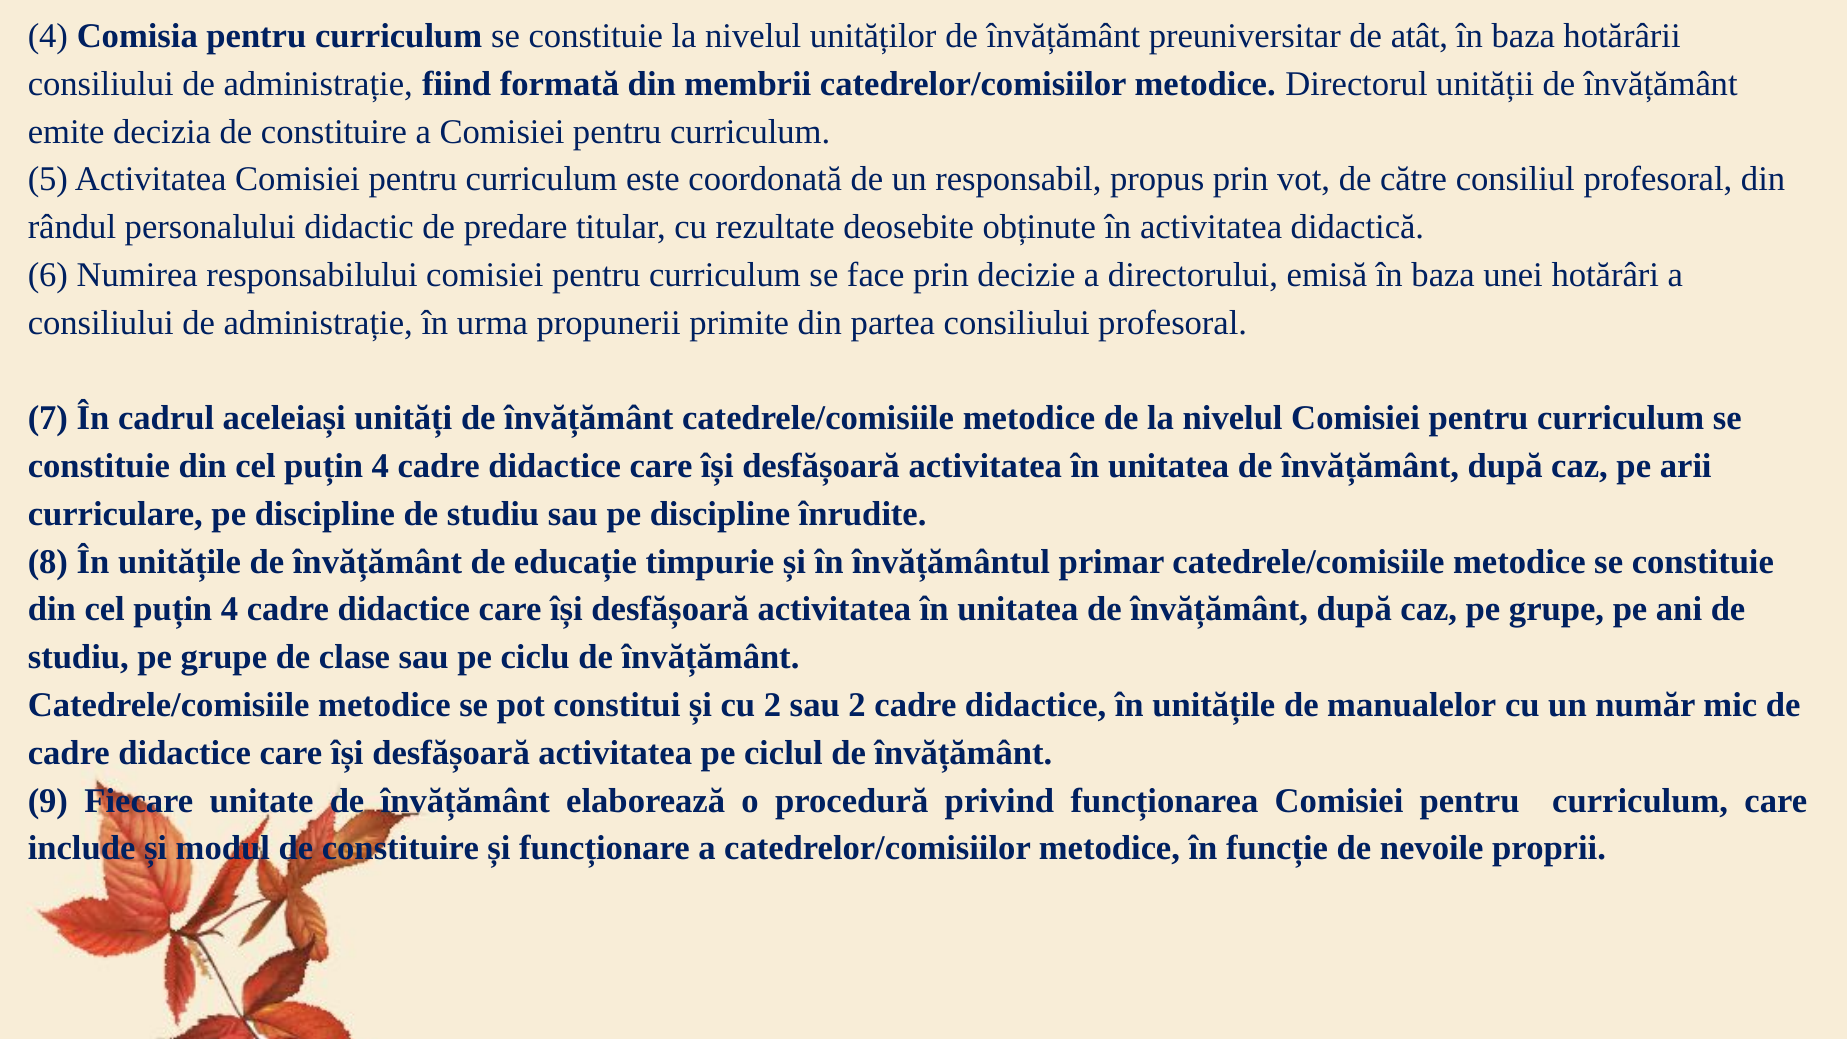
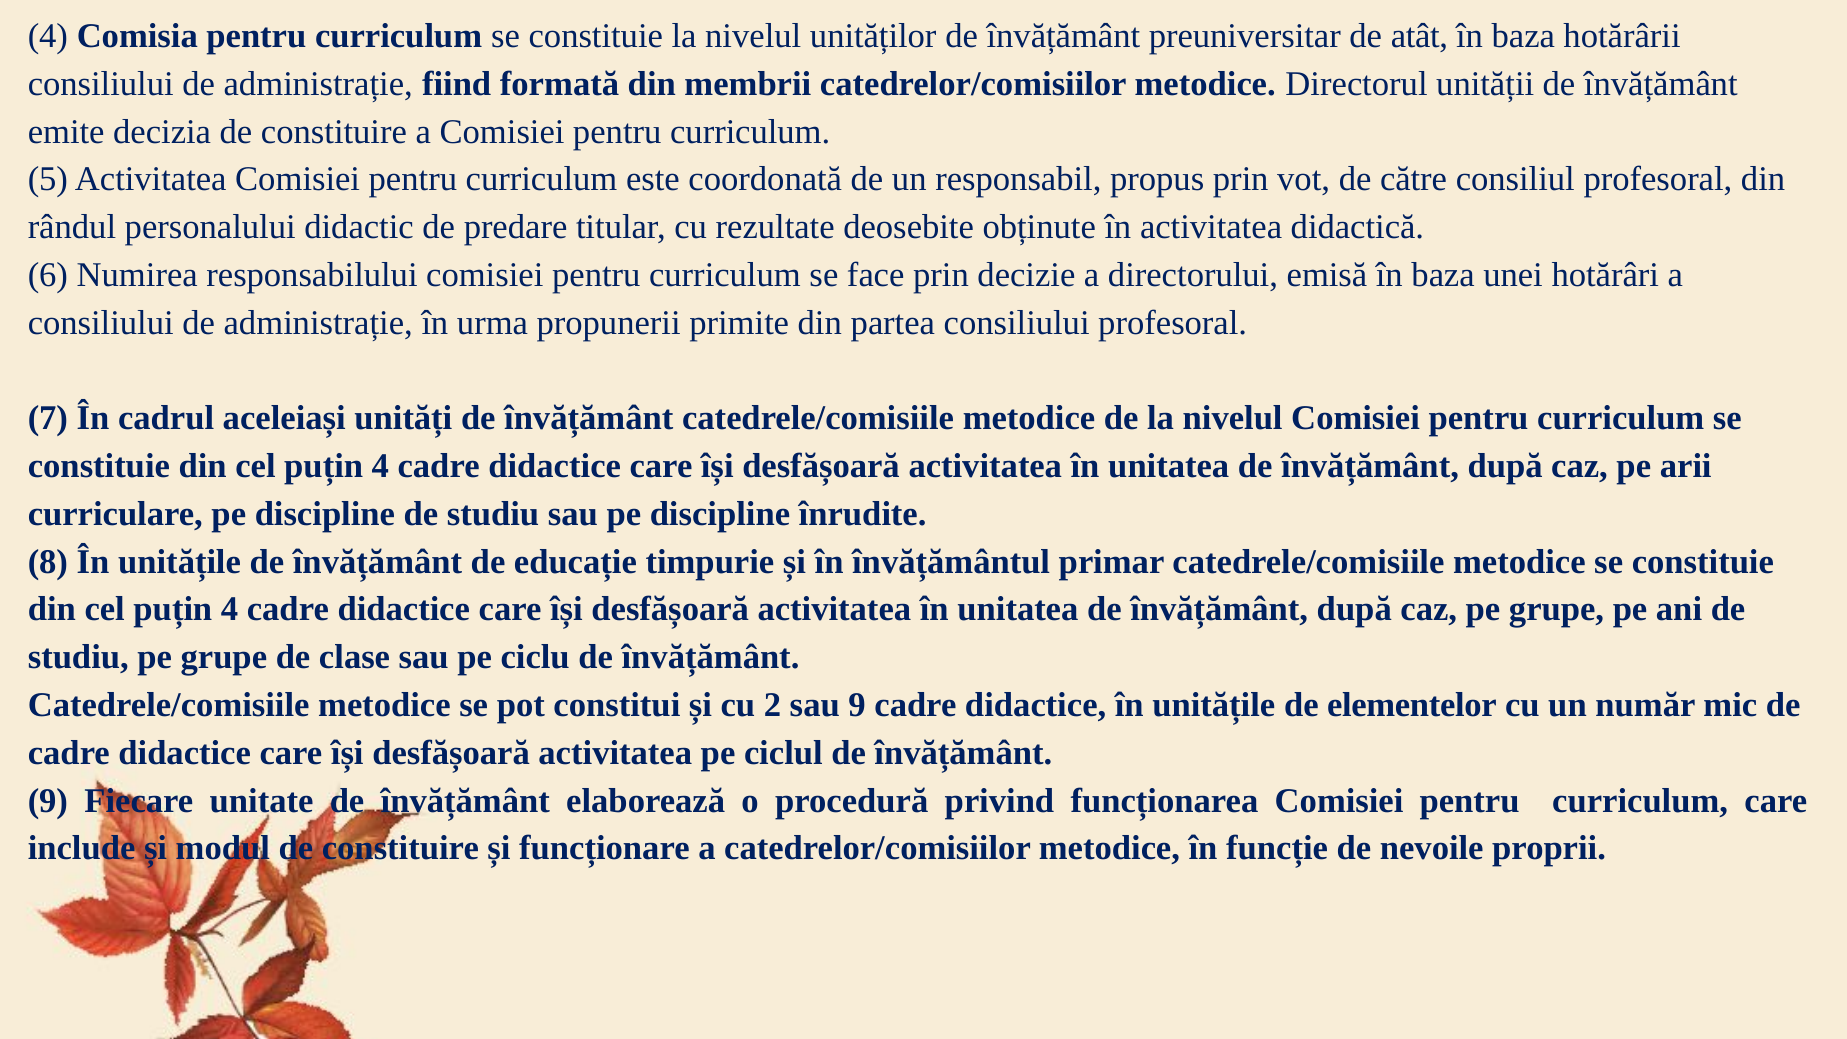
sau 2: 2 -> 9 (857, 705)
manualelor: manualelor -> elementelor (1412, 705)
